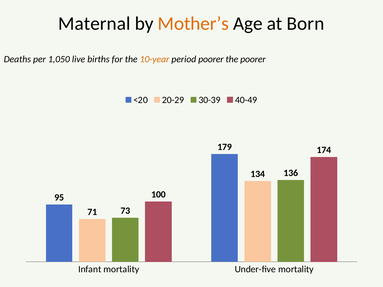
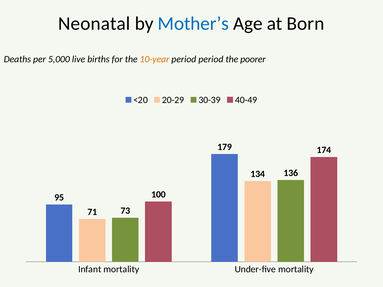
Maternal: Maternal -> Neonatal (94, 24)
Mother’s colour: orange -> blue (193, 24)
1,050: 1,050 -> 5,000 (59, 59)
period poorer: poorer -> period (211, 59)
